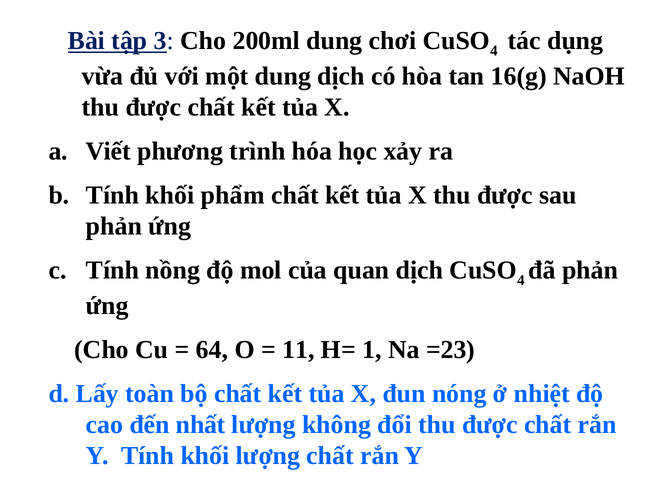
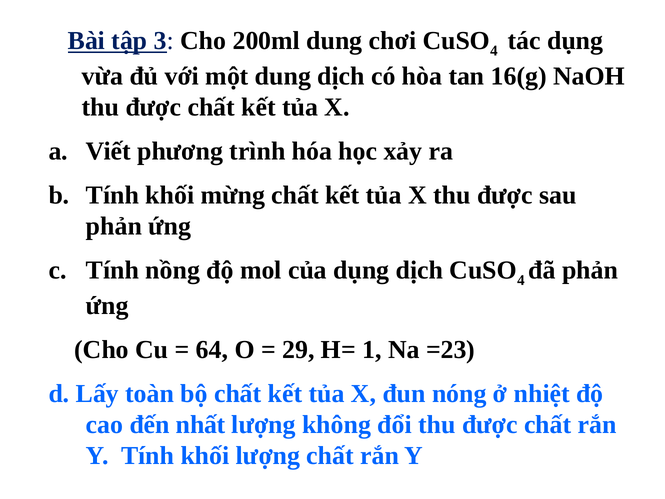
phẩm: phẩm -> mừng (233, 195)
của quan: quan -> dụng (361, 270)
11: 11 -> 29 (298, 350)
